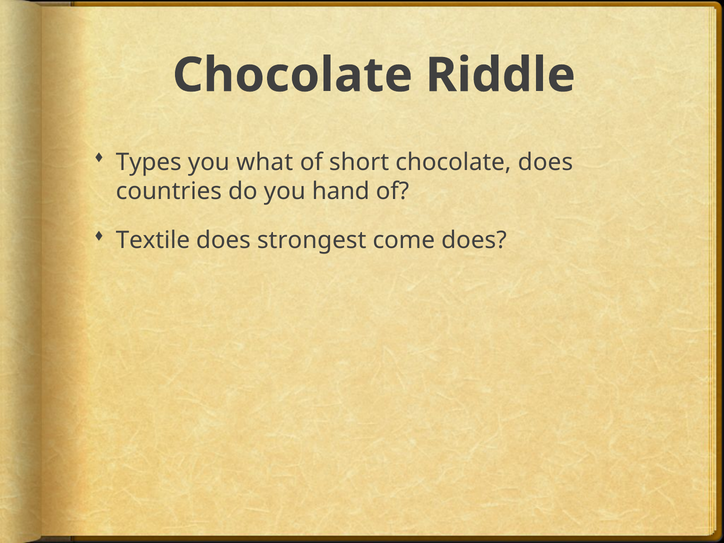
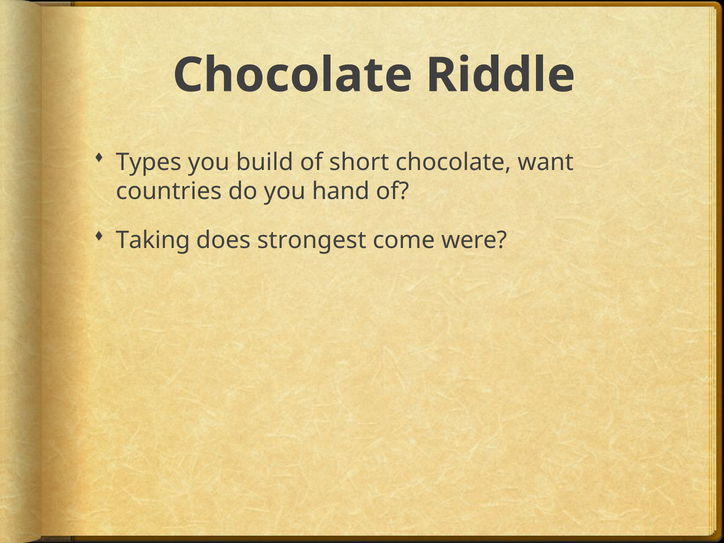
what: what -> build (265, 162)
chocolate does: does -> want (546, 162)
Textile: Textile -> Taking (153, 241)
come does: does -> were (474, 241)
